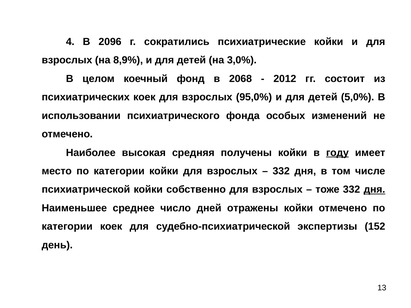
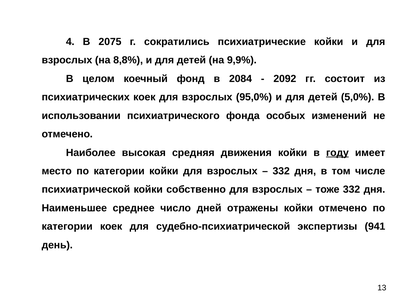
2096: 2096 -> 2075 (110, 42)
8,9%: 8,9% -> 8,8% (128, 60)
3,0%: 3,0% -> 9,9% (242, 60)
2068: 2068 -> 2084 (241, 79)
2012: 2012 -> 2092 (285, 79)
получены: получены -> движения (246, 153)
дня underline: present -> none (374, 190)
152: 152 -> 941 (375, 227)
